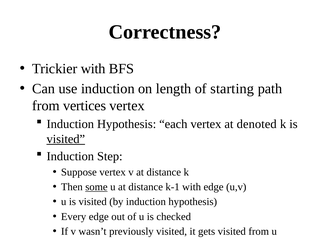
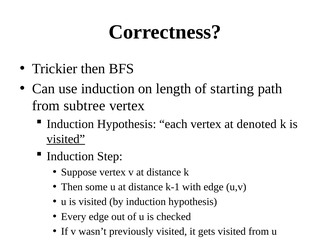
Trickier with: with -> then (93, 69)
vertices: vertices -> subtree (84, 106)
some underline: present -> none (96, 187)
